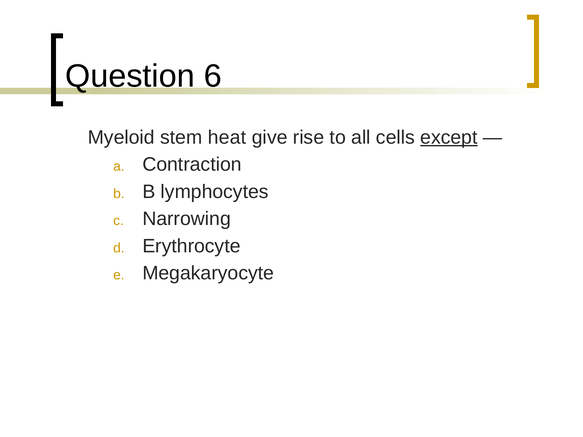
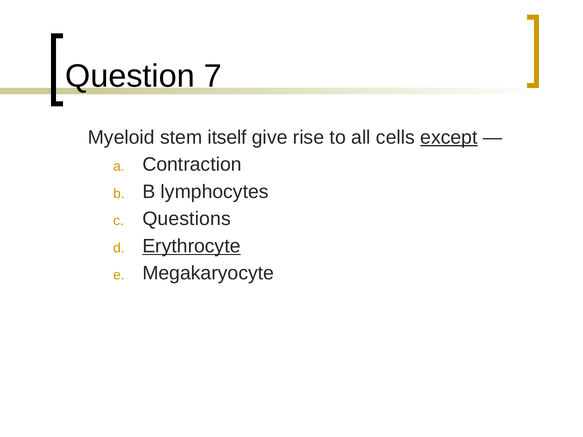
6: 6 -> 7 (213, 76)
heat: heat -> itself (227, 137)
Narrowing: Narrowing -> Questions (187, 219)
Erythrocyte underline: none -> present (191, 246)
